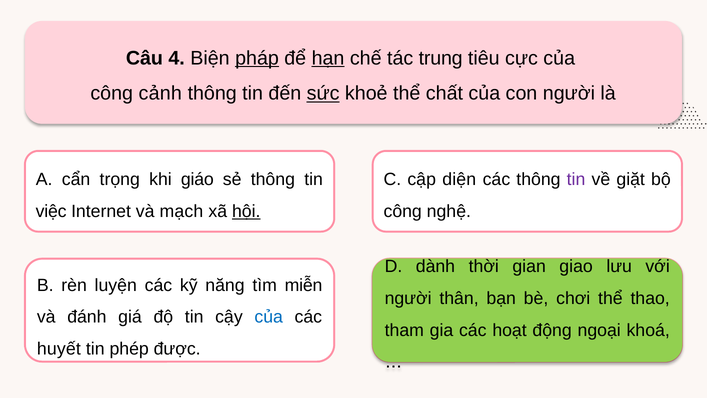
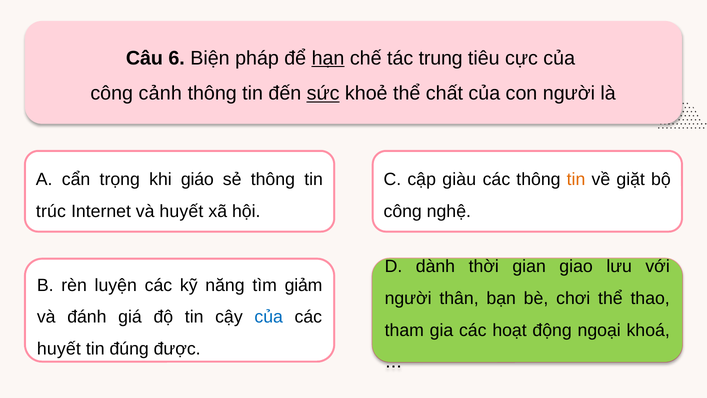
4: 4 -> 6 (177, 58)
pháp underline: present -> none (257, 58)
diện: diện -> giàu (459, 179)
tin colour: purple -> orange (576, 179)
việc: việc -> trúc (51, 211)
và mạch: mạch -> huyết (181, 211)
hội underline: present -> none (246, 211)
miễn: miễn -> giảm (304, 285)
phép: phép -> đúng (129, 349)
